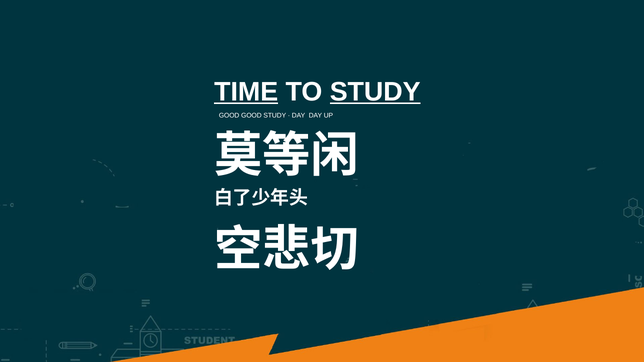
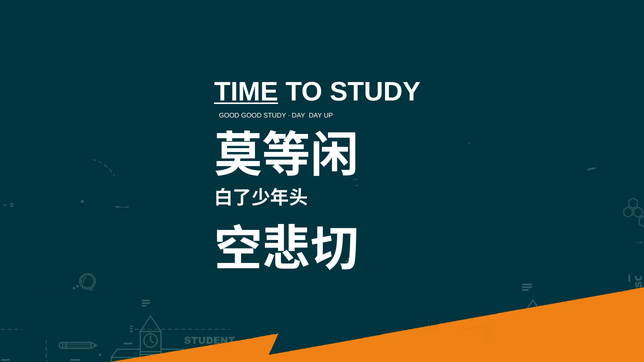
STUDY underline: present -> none (375, 92)
